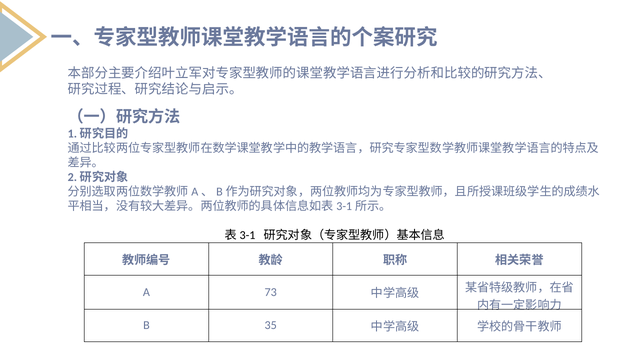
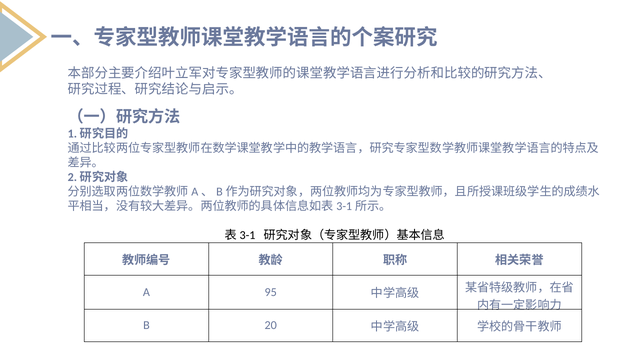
73: 73 -> 95 (271, 293)
35: 35 -> 20 (271, 326)
